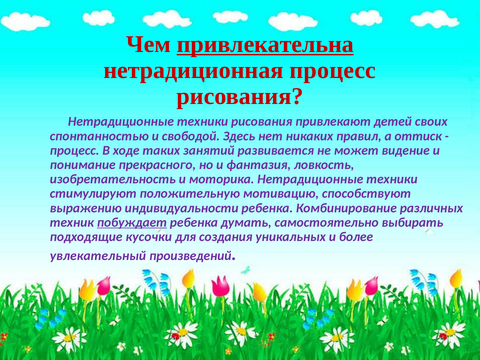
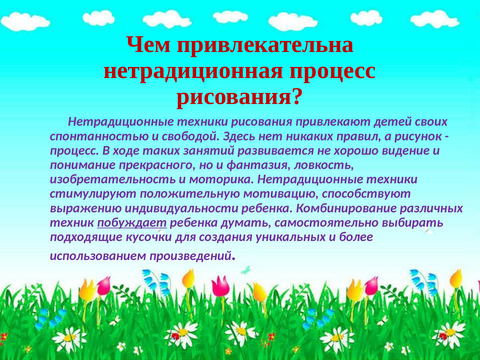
привлекательна underline: present -> none (265, 44)
оттиск: оттиск -> рисунок (418, 136)
может: может -> хорошо (356, 150)
увлекательный: увлекательный -> использованием (98, 256)
